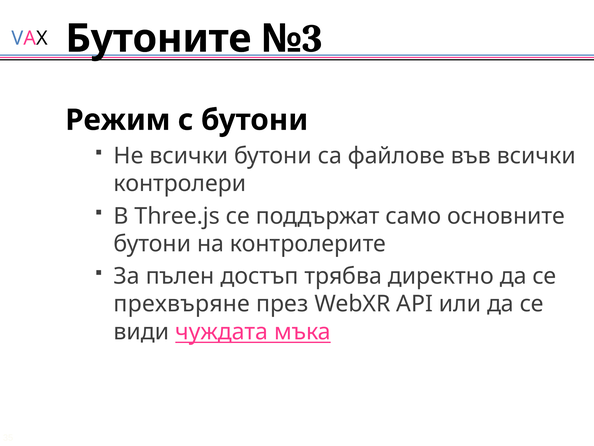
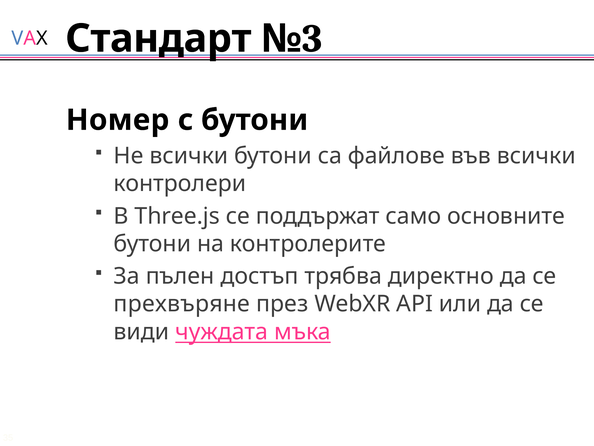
Бутоните: Бутоните -> Стандарт (158, 39)
Режим: Режим -> Номер (118, 120)
